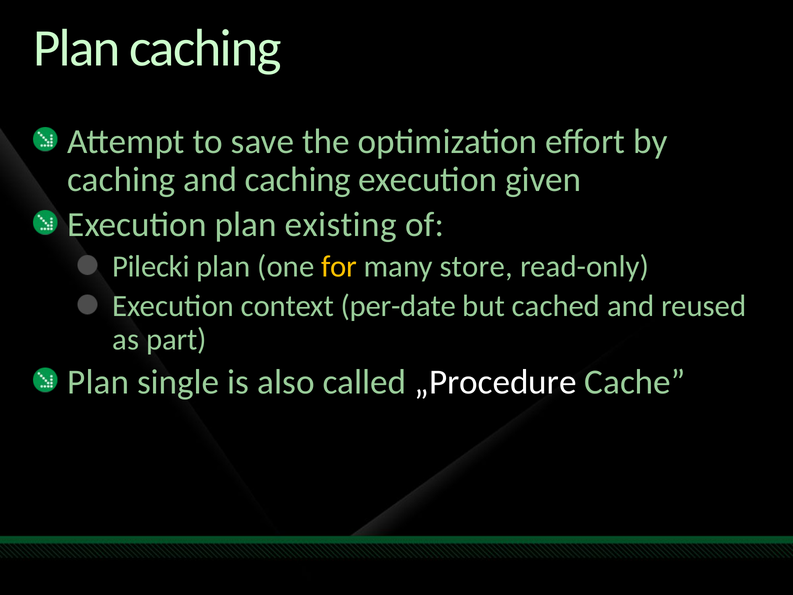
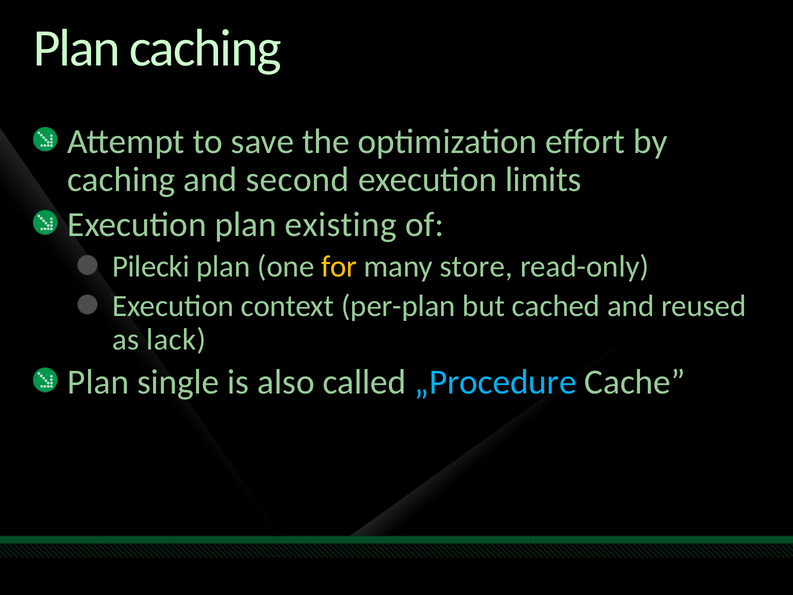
and caching: caching -> second (298, 179)
given: given -> limits (543, 179)
per-date: per-date -> per-plan (398, 306)
part: part -> lack (176, 339)
„Procedure colour: white -> light blue (495, 382)
